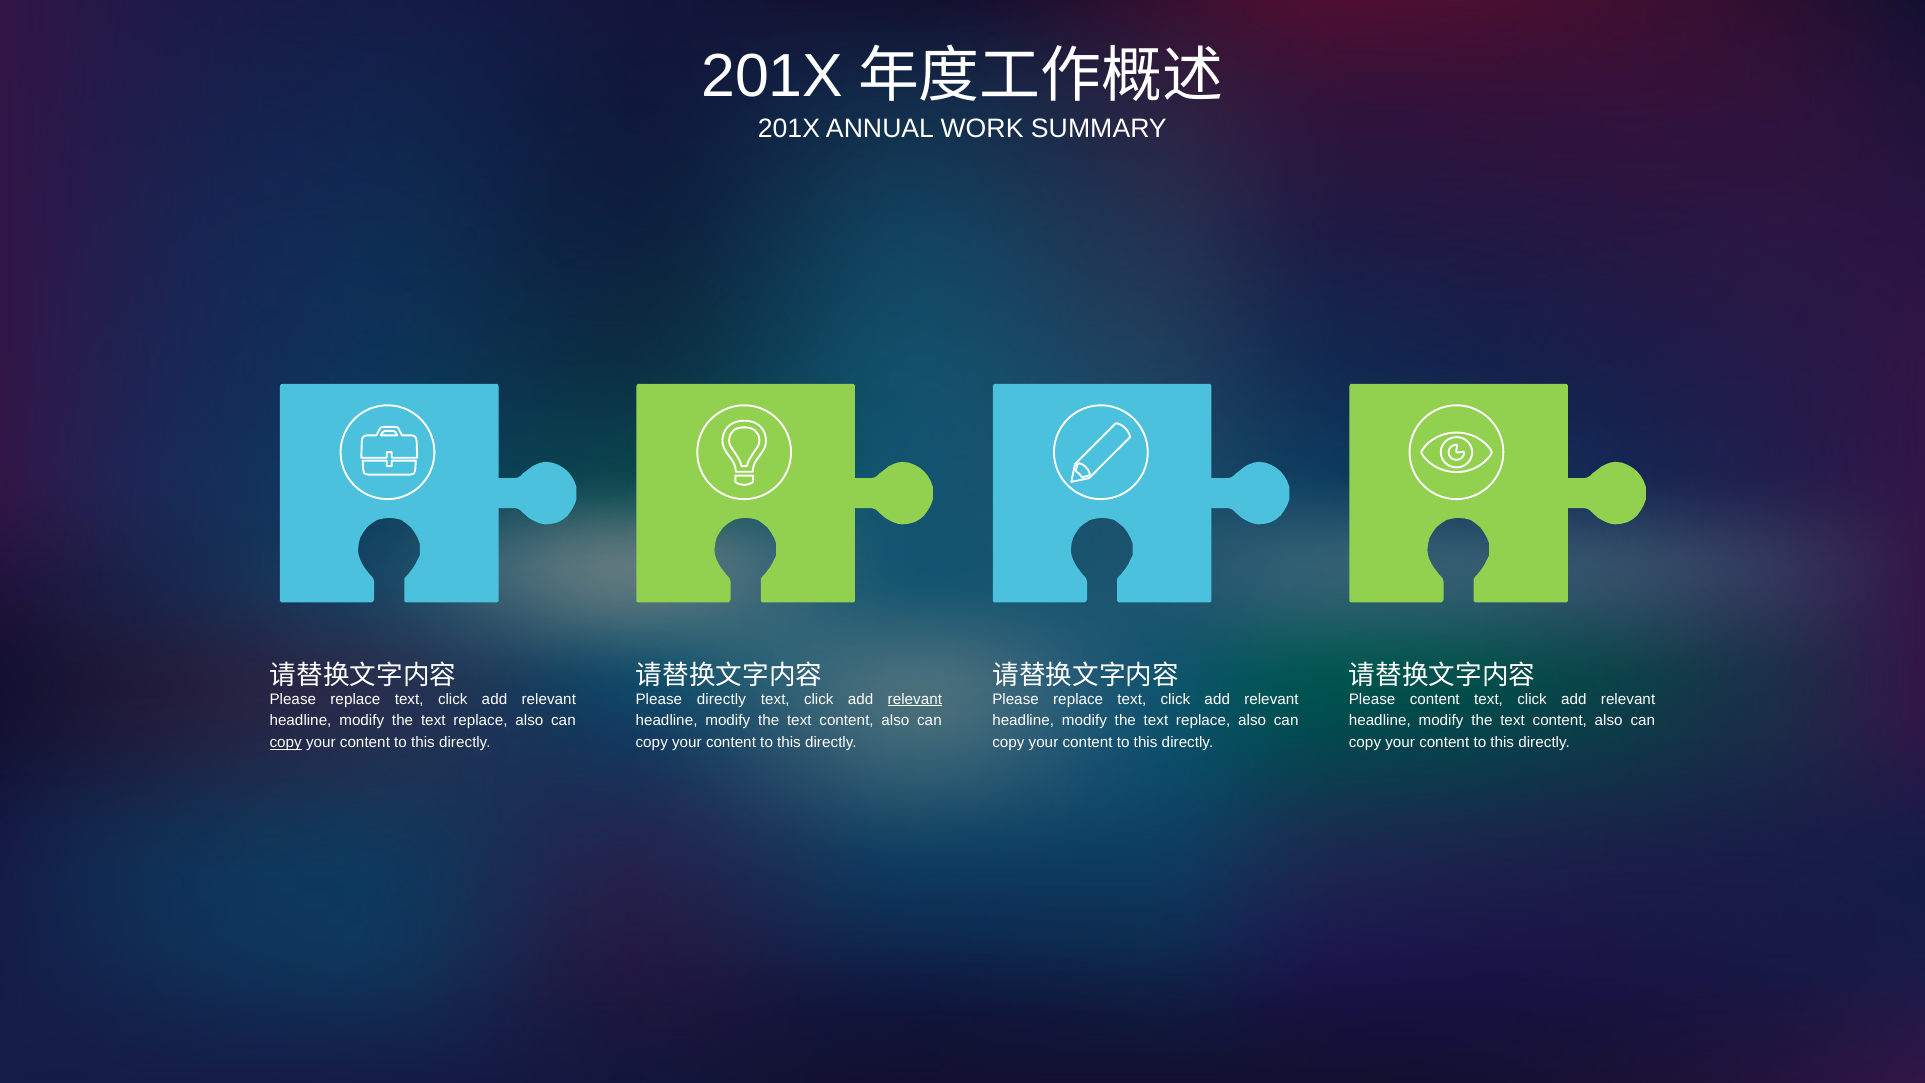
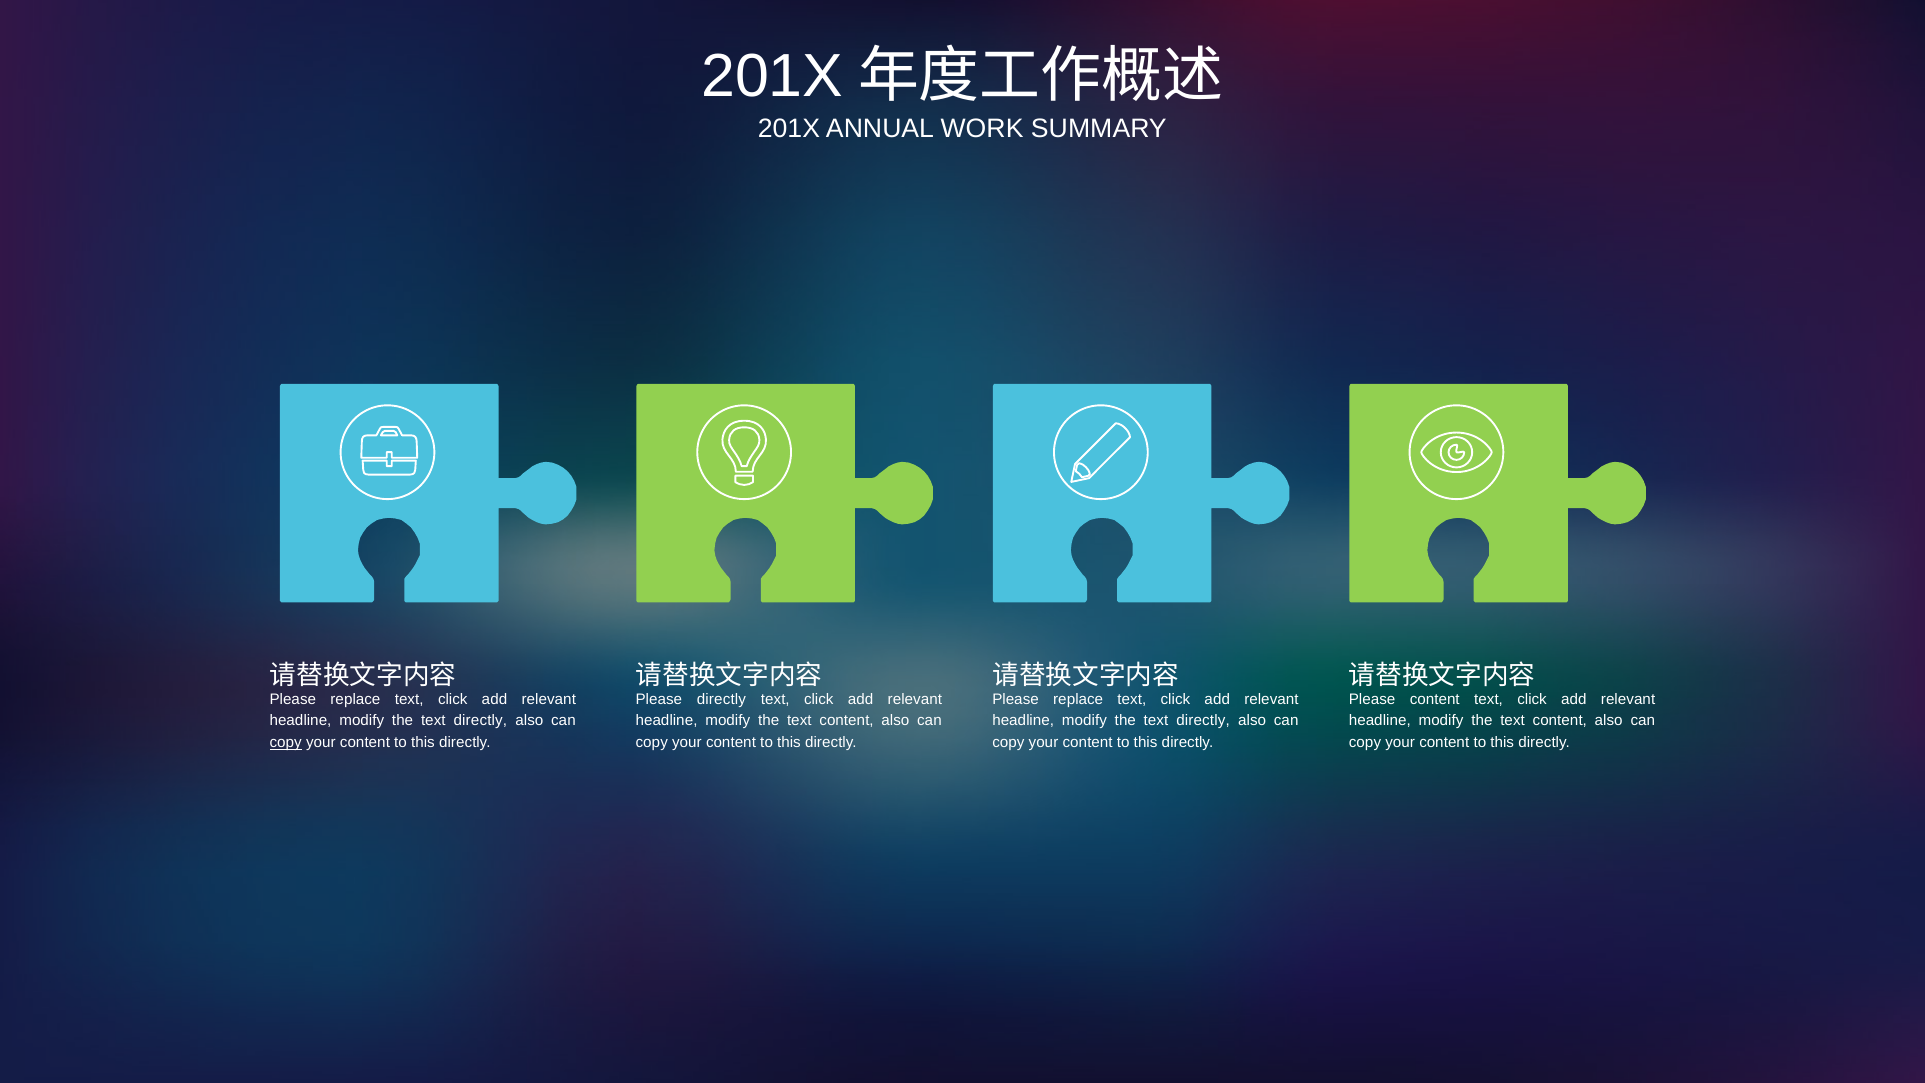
relevant underline: present -> none (915, 699)
replace: replace -> directly (480, 721)
replace: replace -> directly (1203, 721)
